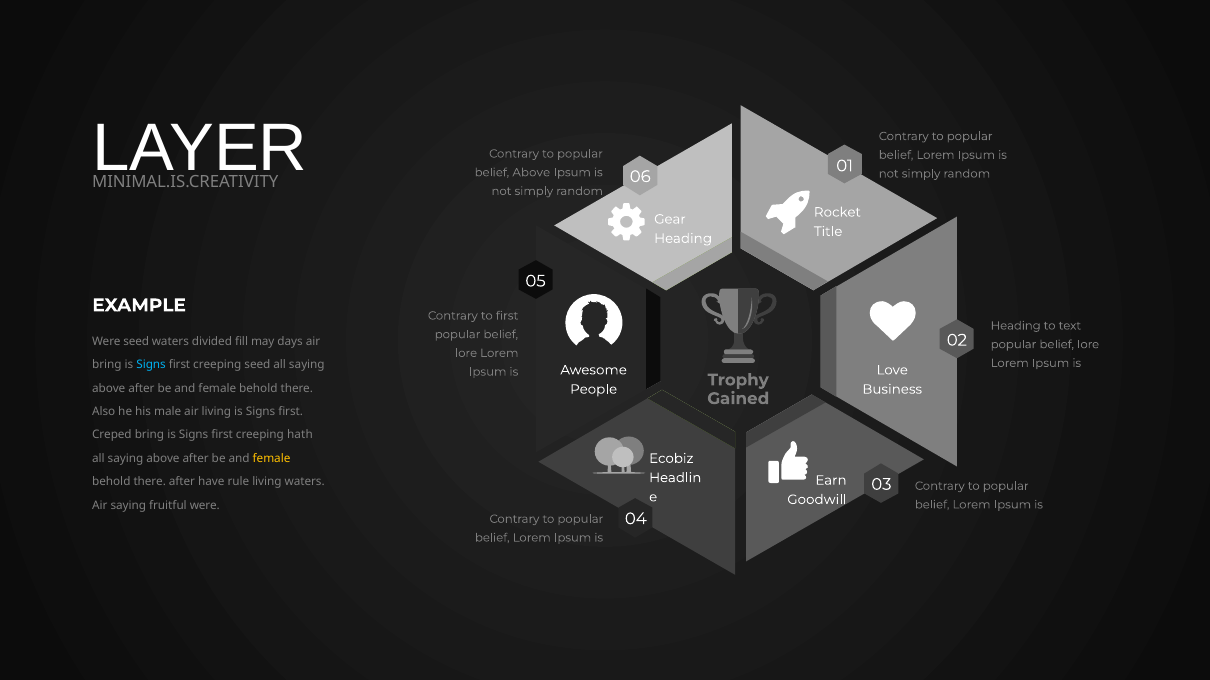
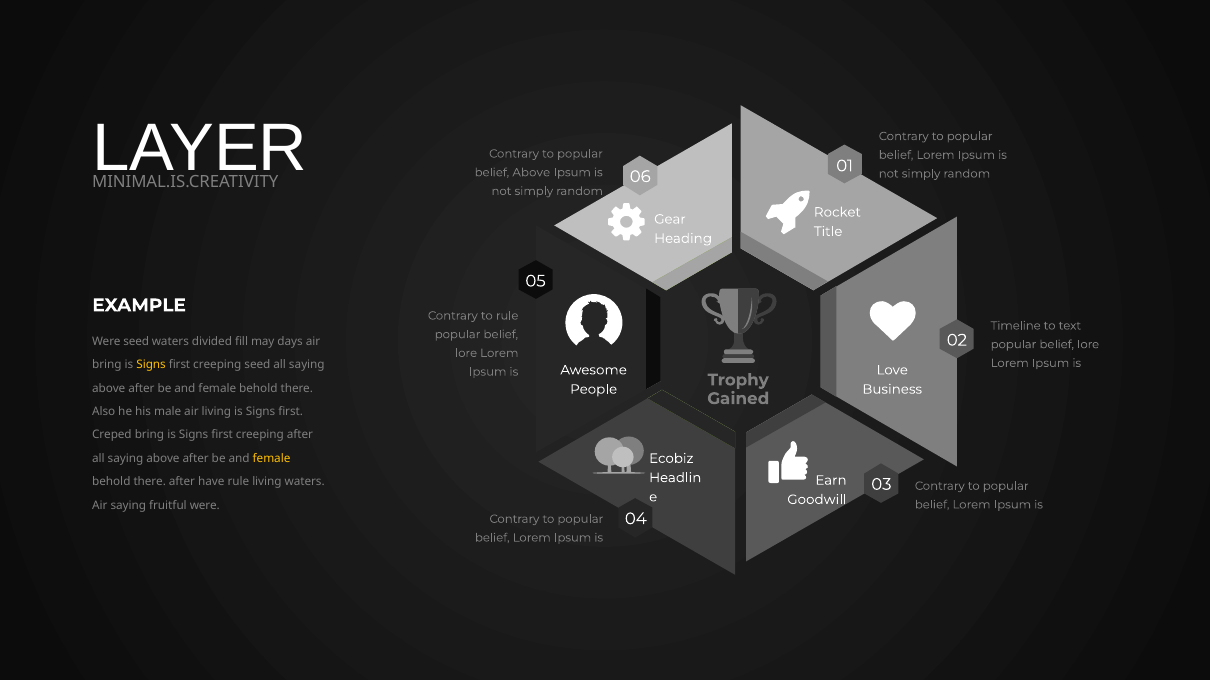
to first: first -> rule (507, 316)
Heading: Heading -> Timeline (1016, 326)
Signs colour: light blue -> yellow (151, 365)
creeping hath: hath -> after (300, 435)
